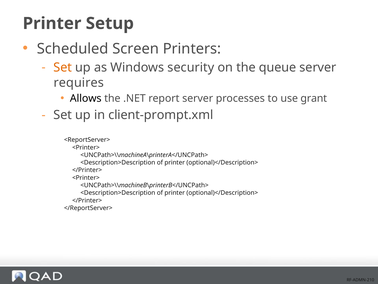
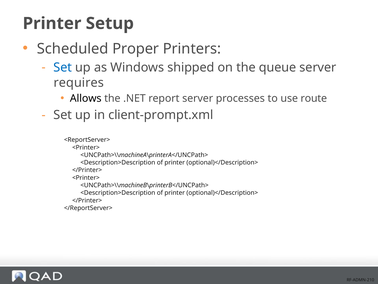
Screen: Screen -> Proper (136, 49)
Set colour: orange -> blue (63, 67)
security: security -> shipped (191, 67)
grant: grant -> route (314, 98)
